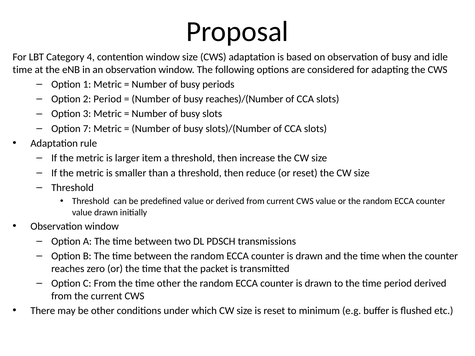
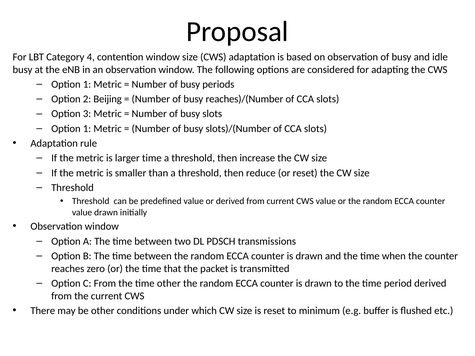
time: time -> busy (23, 70)
2 Period: Period -> Beijing (108, 99)
7: 7 -> 1 (87, 129)
larger item: item -> time (152, 158)
